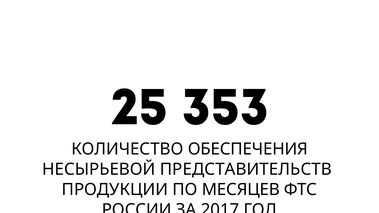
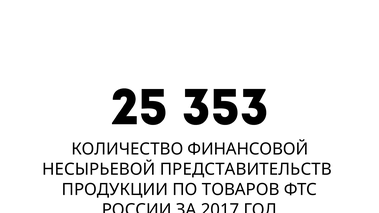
ОБЕСПЕЧЕНИЯ: ОБЕСПЕЧЕНИЯ -> ФИНАНСОВОЙ (248, 149)
МЕСЯЦЕВ: МЕСЯЦЕВ -> ТОВАРОВ (241, 190)
